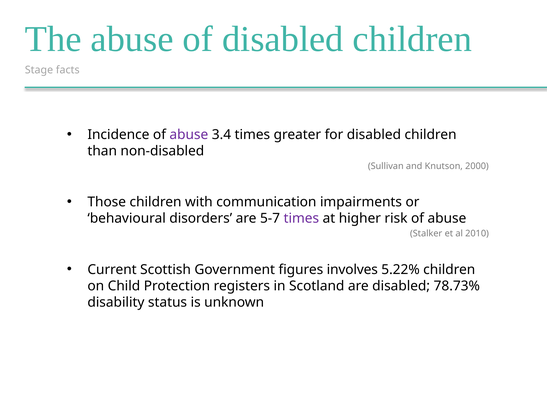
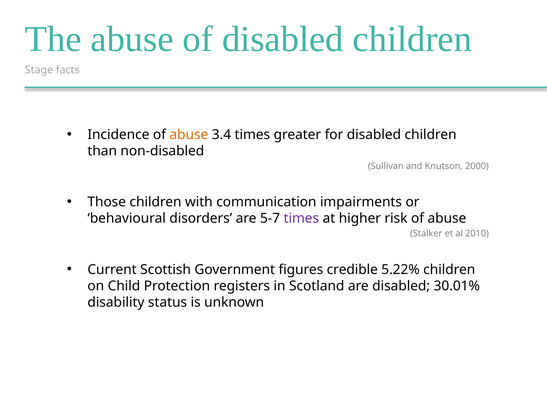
abuse colour: purple -> orange (189, 135)
involves: involves -> credible (352, 270)
78.73%: 78.73% -> 30.01% (457, 286)
